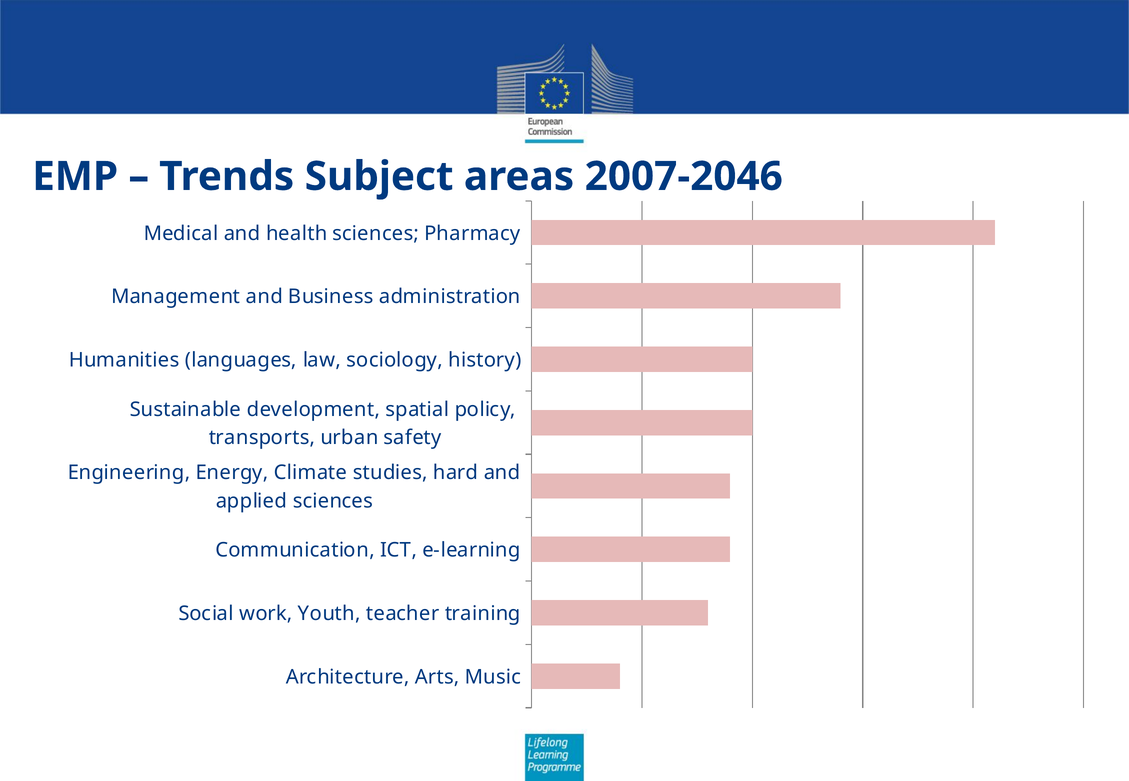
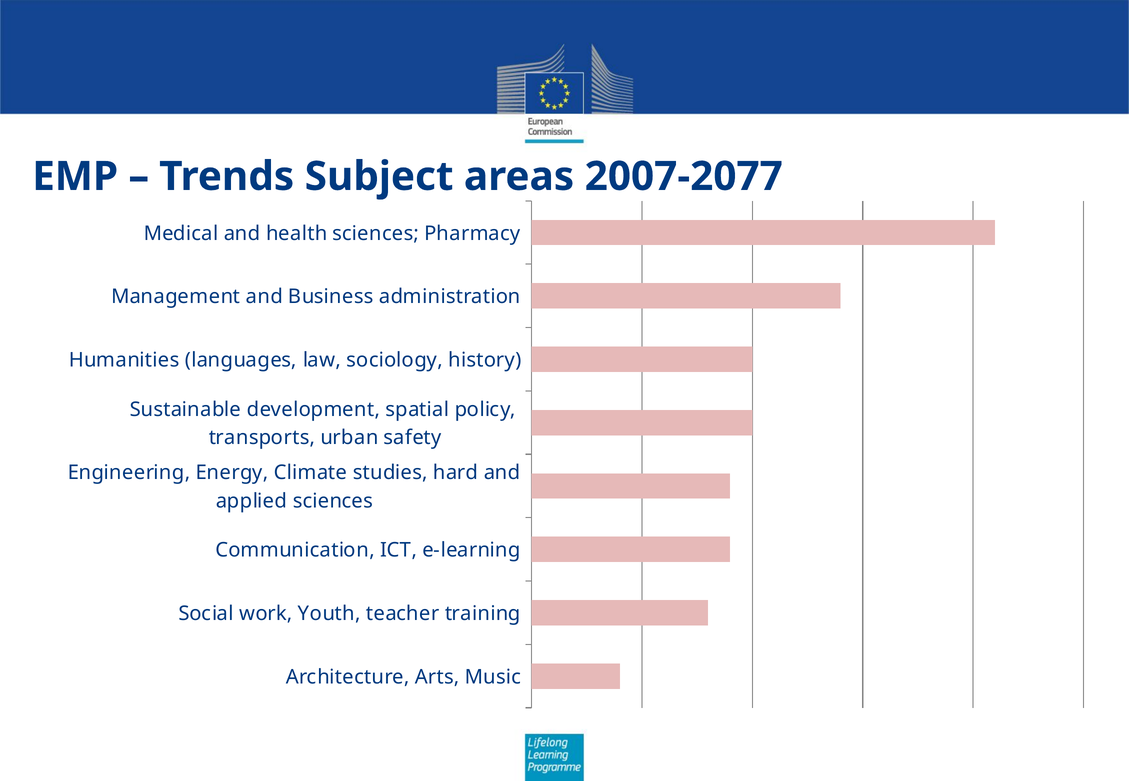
2007-2046: 2007-2046 -> 2007-2077 (684, 177)
